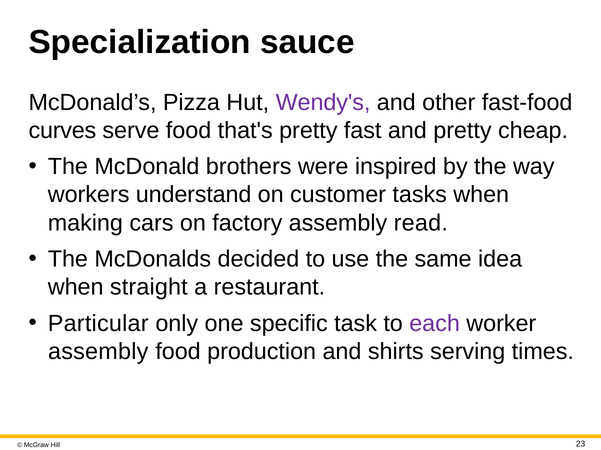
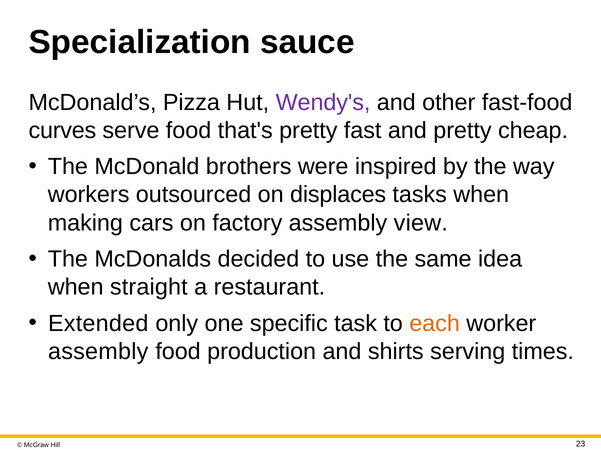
understand: understand -> outsourced (194, 195)
customer: customer -> displaces (338, 195)
read: read -> view (421, 223)
Particular: Particular -> Extended (98, 324)
each colour: purple -> orange (435, 324)
